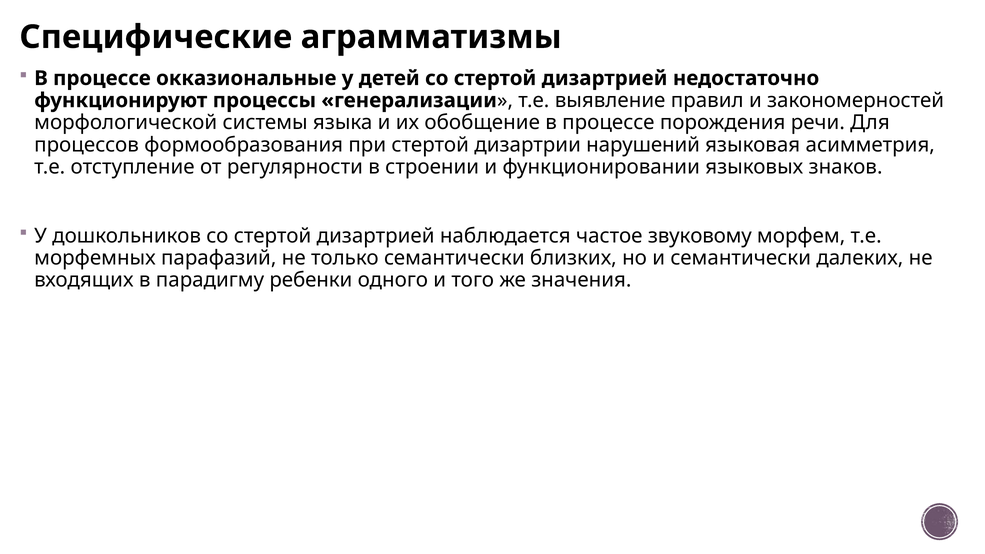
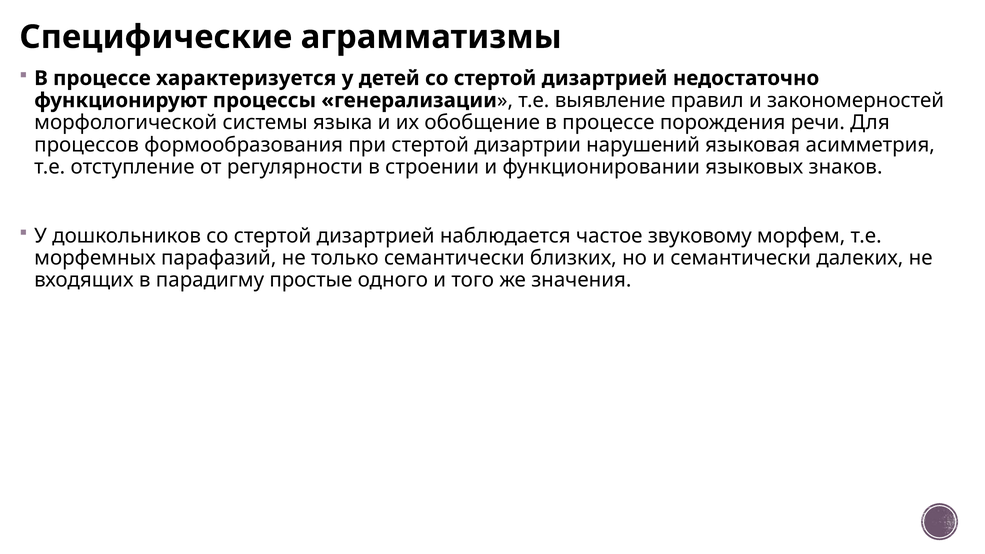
окказиональные: окказиональные -> характеризуется (246, 78)
ребенки: ребенки -> простые (311, 280)
